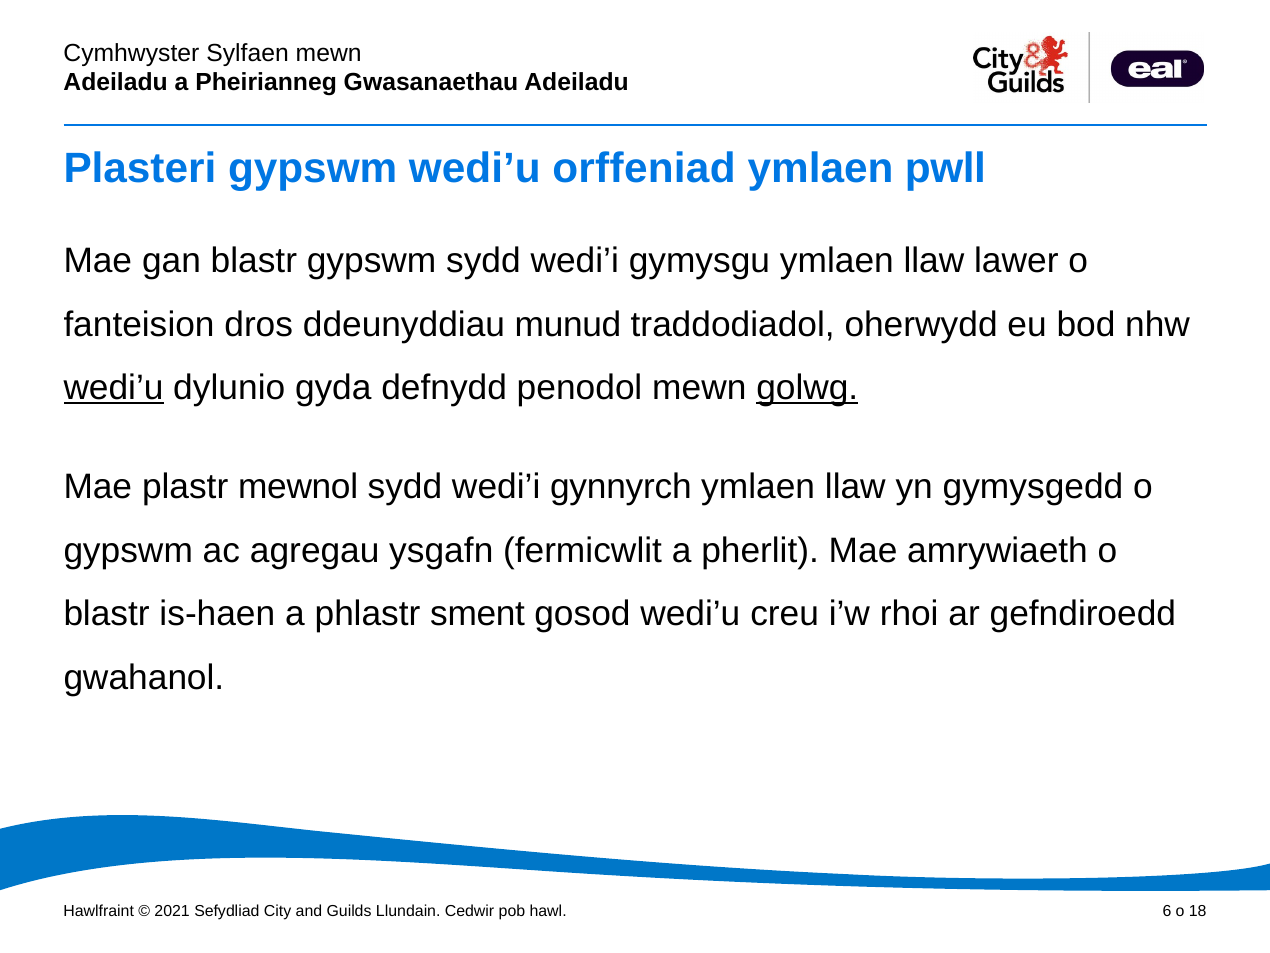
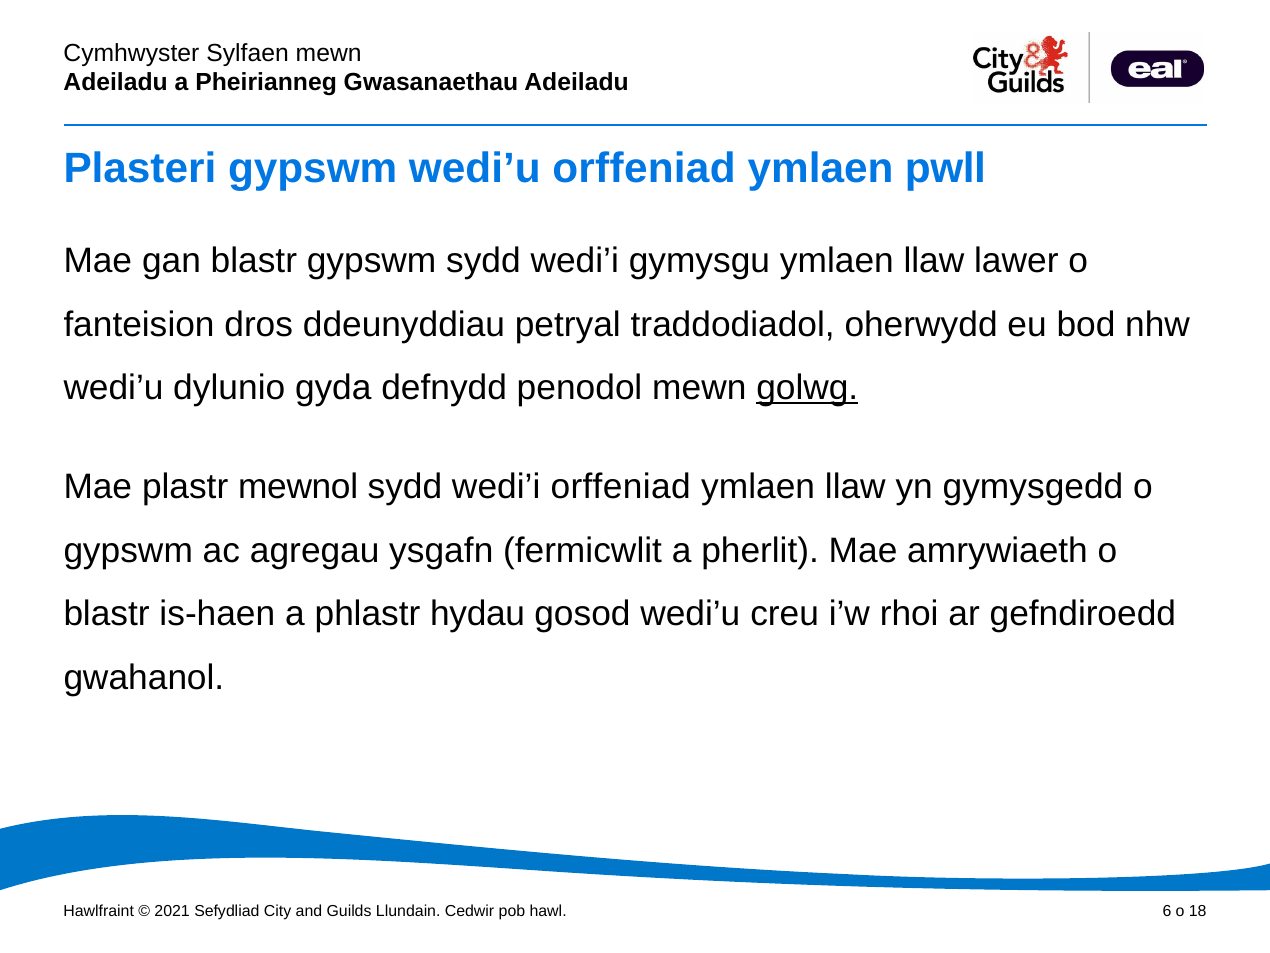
munud: munud -> petryal (568, 325)
wedi’u underline: present -> none (114, 388)
wedi’i gynnyrch: gynnyrch -> orffeniad (621, 487)
sment: sment -> hydau (478, 614)
